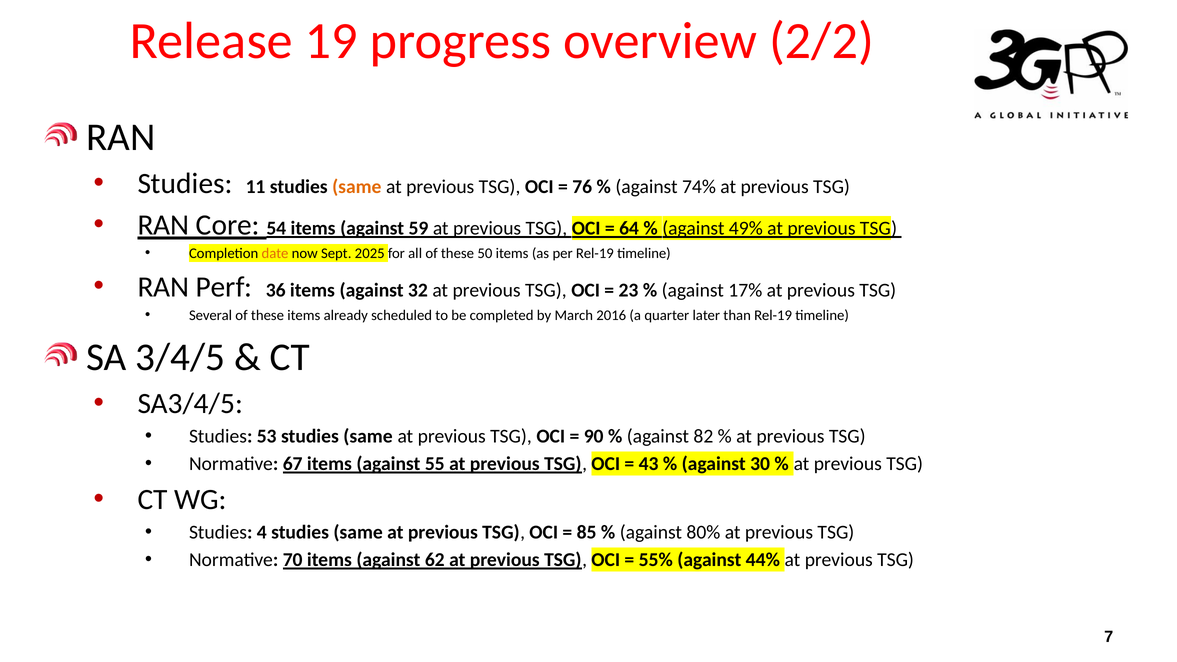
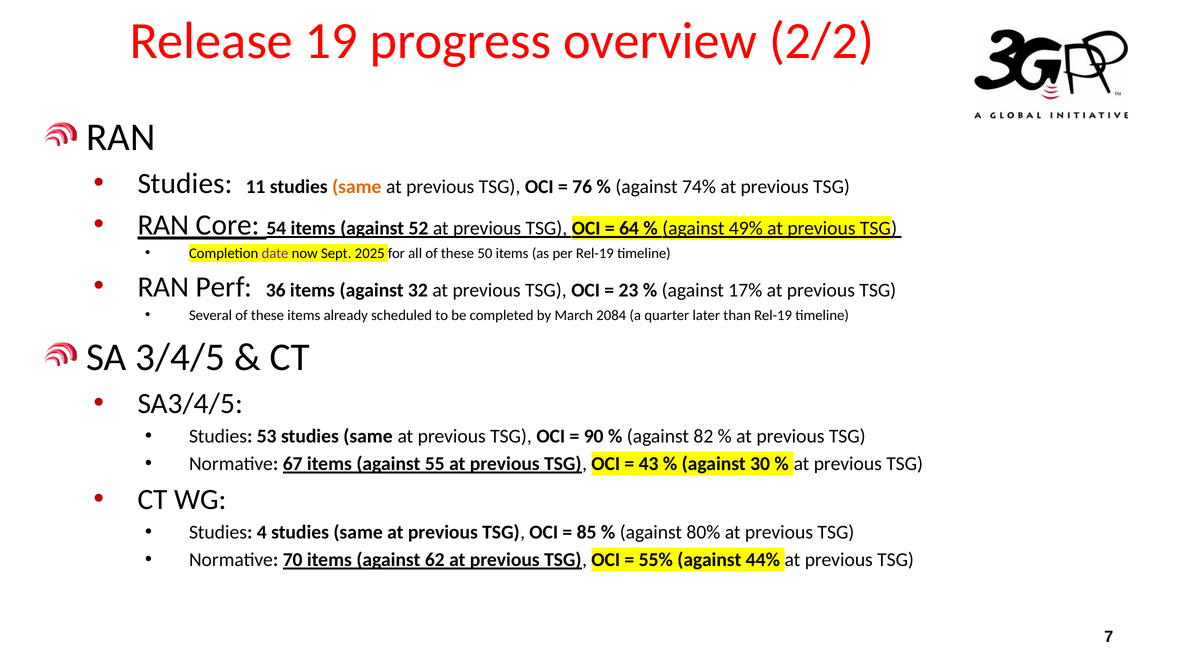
59: 59 -> 52 (418, 228)
date colour: orange -> purple (275, 253)
2016: 2016 -> 2084 (611, 315)
